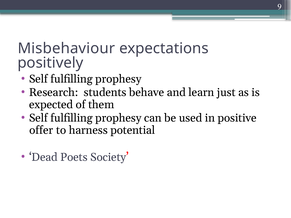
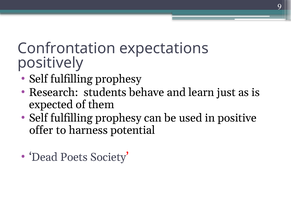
Misbehaviour: Misbehaviour -> Confrontation (66, 48)
